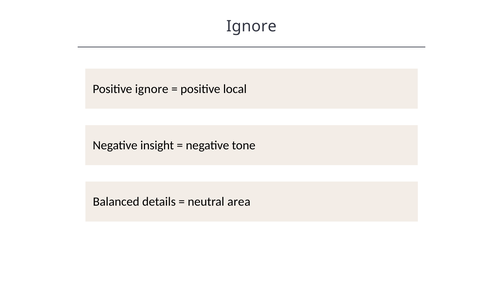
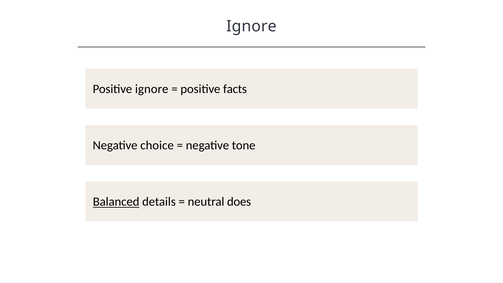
local: local -> facts (235, 89)
insight: insight -> choice (157, 145)
Balanced underline: none -> present (116, 202)
area: area -> does (239, 202)
